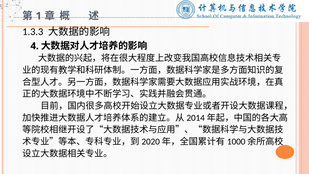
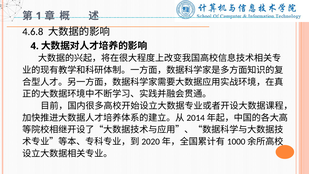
1.3.3: 1.3.3 -> 4.6.8 (33, 32)
